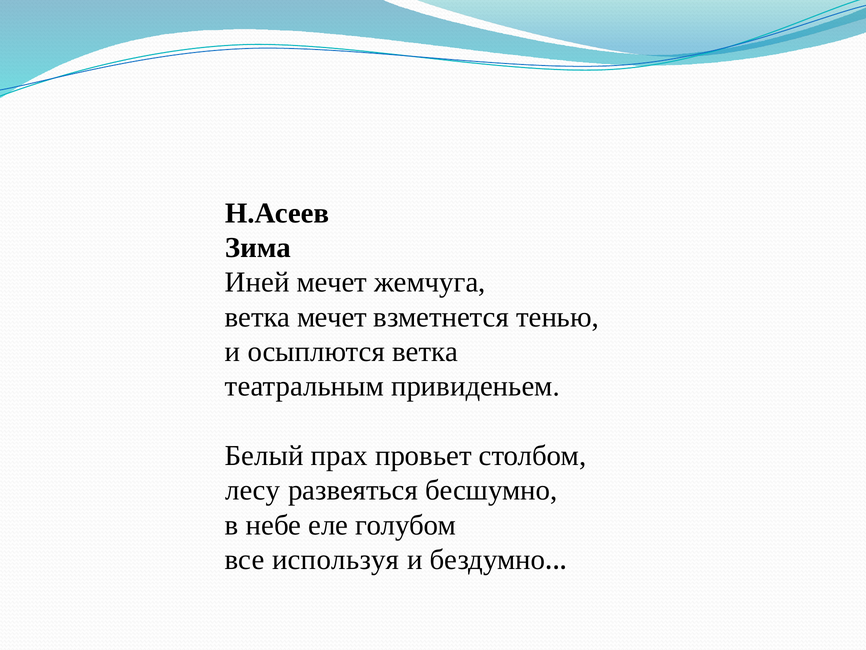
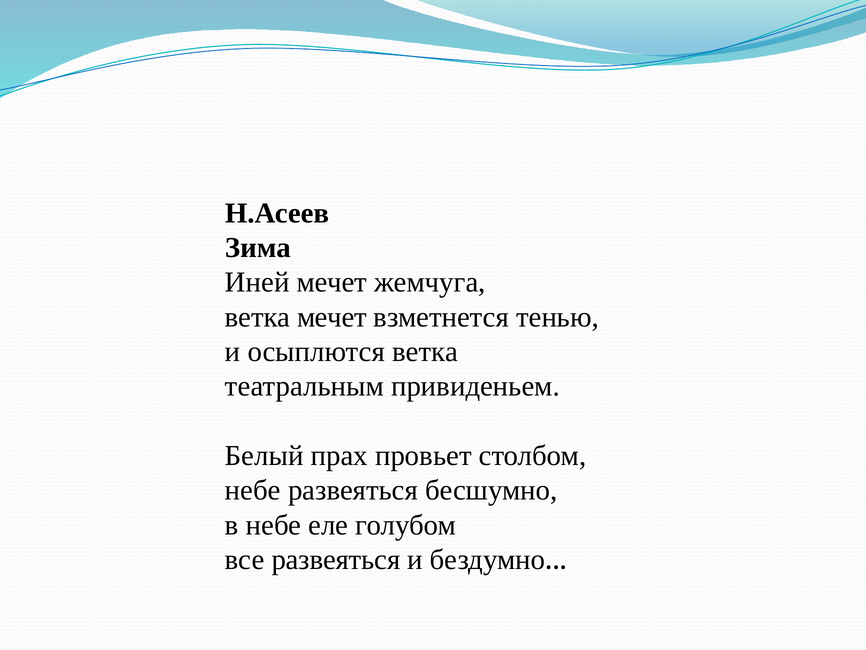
лесу: лесу -> небе (253, 490)
все используя: используя -> развеяться (336, 559)
